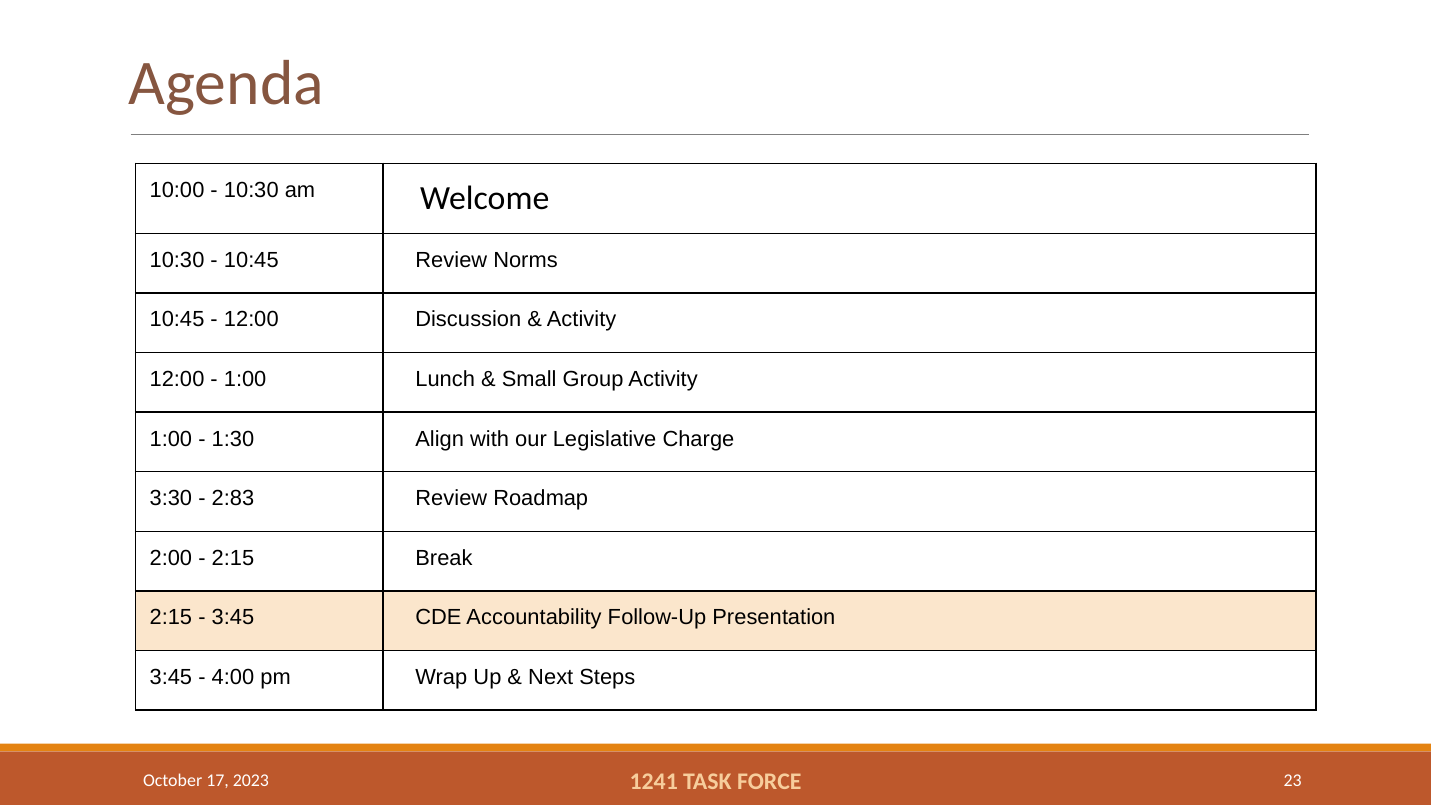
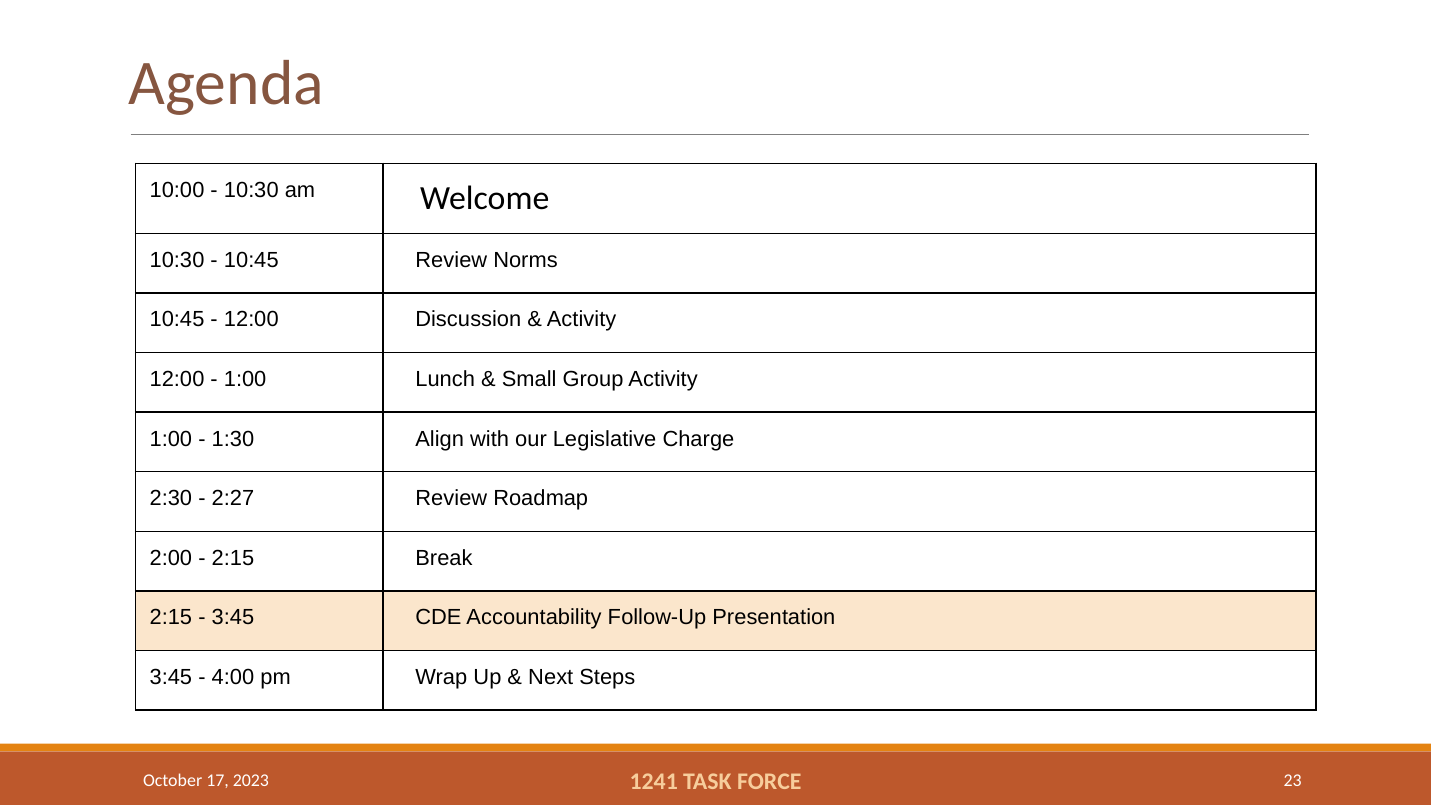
3:30: 3:30 -> 2:30 (171, 498)
2:83: 2:83 -> 2:27 (233, 498)
